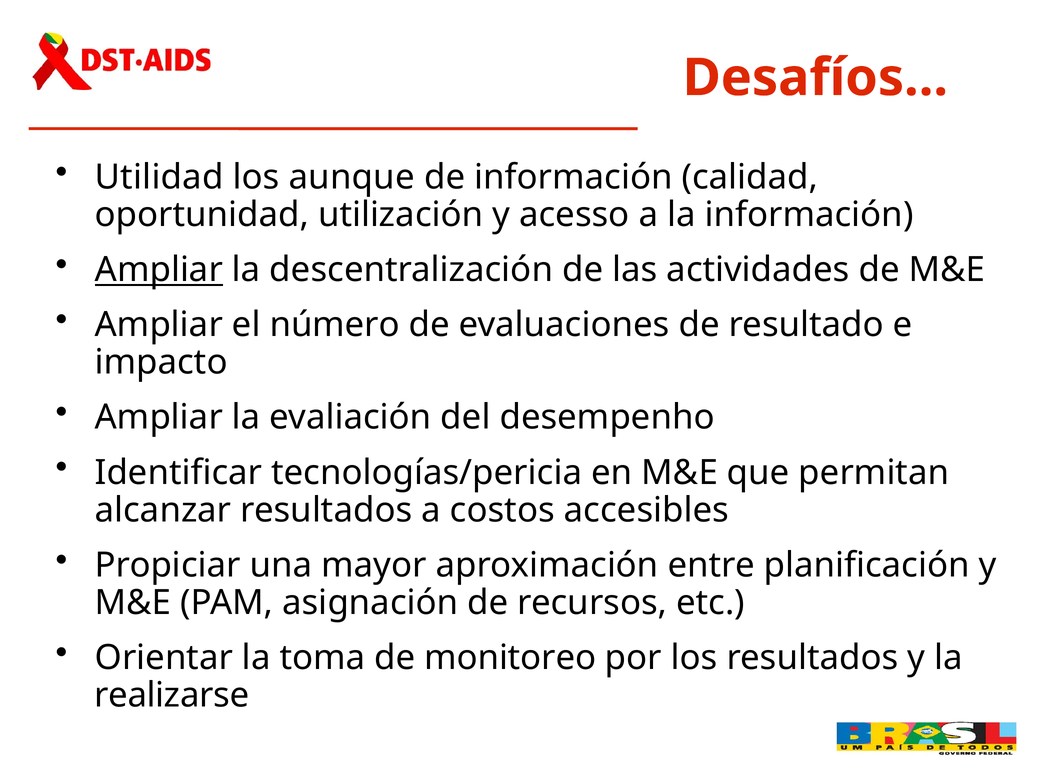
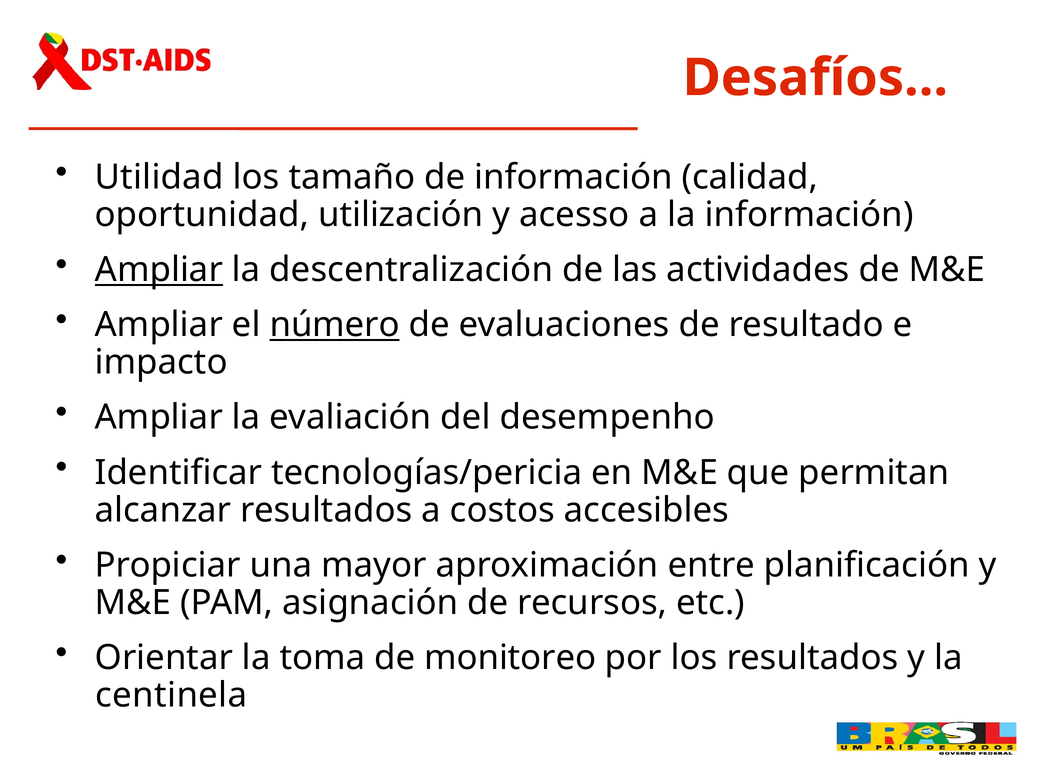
aunque: aunque -> tamaño (352, 177)
número underline: none -> present (335, 325)
realizarse: realizarse -> centinela (171, 695)
